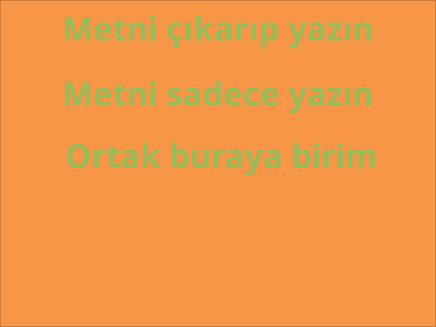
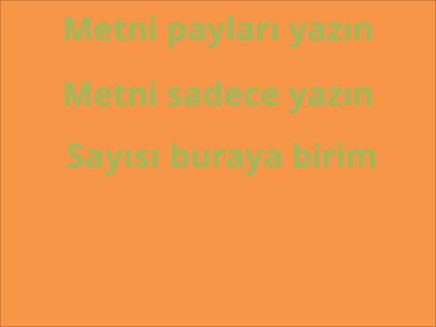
çıkarıp: çıkarıp -> payları (223, 30)
Ortak: Ortak -> Sayısı (113, 157)
